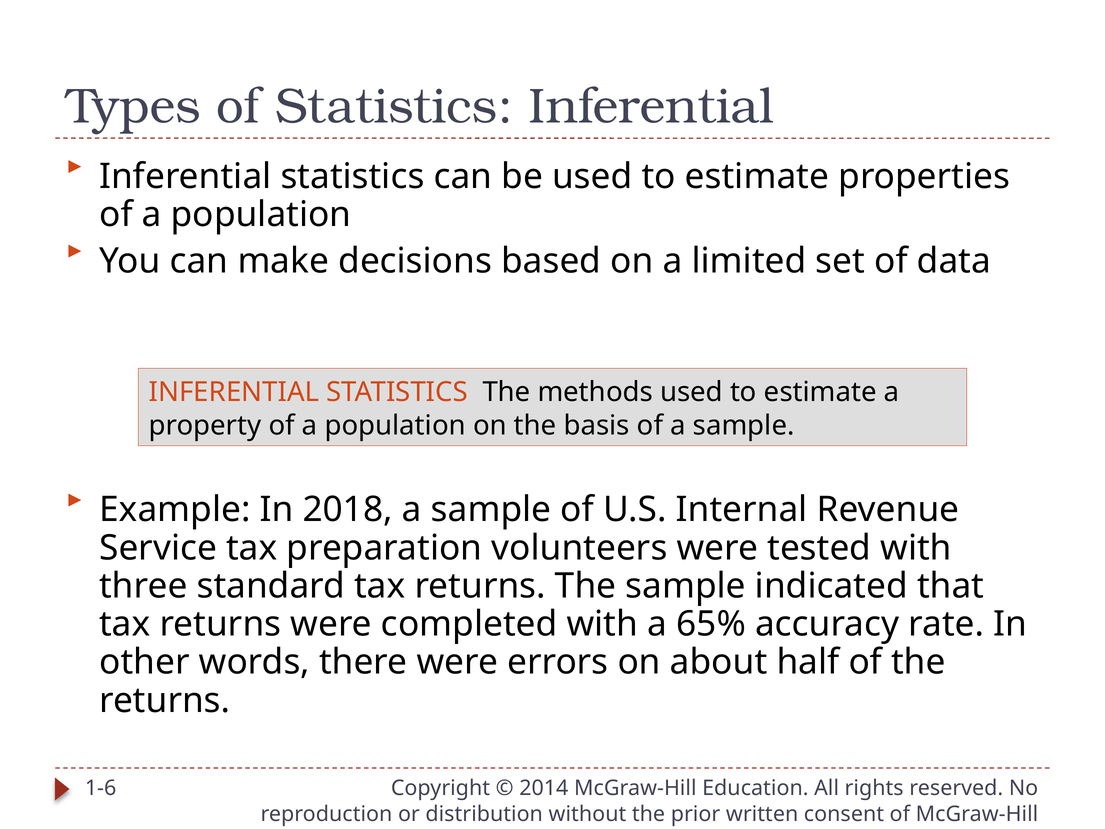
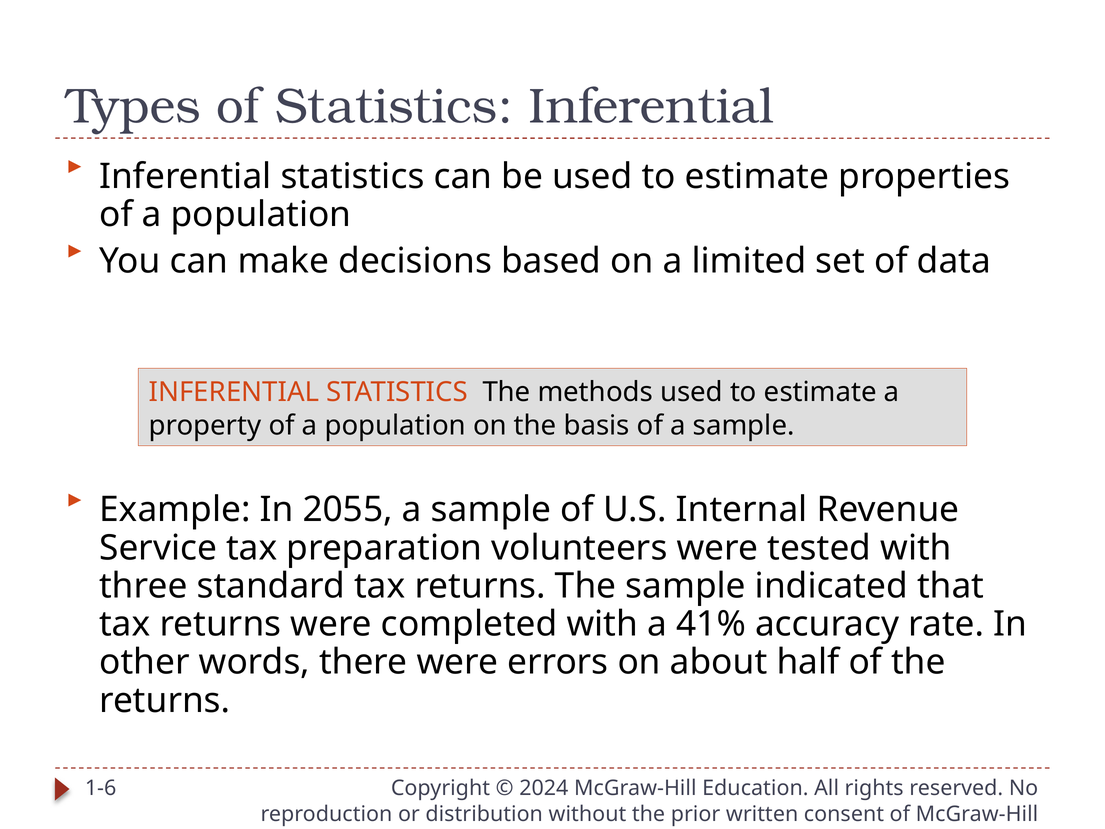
2018: 2018 -> 2055 (348, 510)
65%: 65% -> 41% (711, 624)
2014: 2014 -> 2024 (544, 788)
